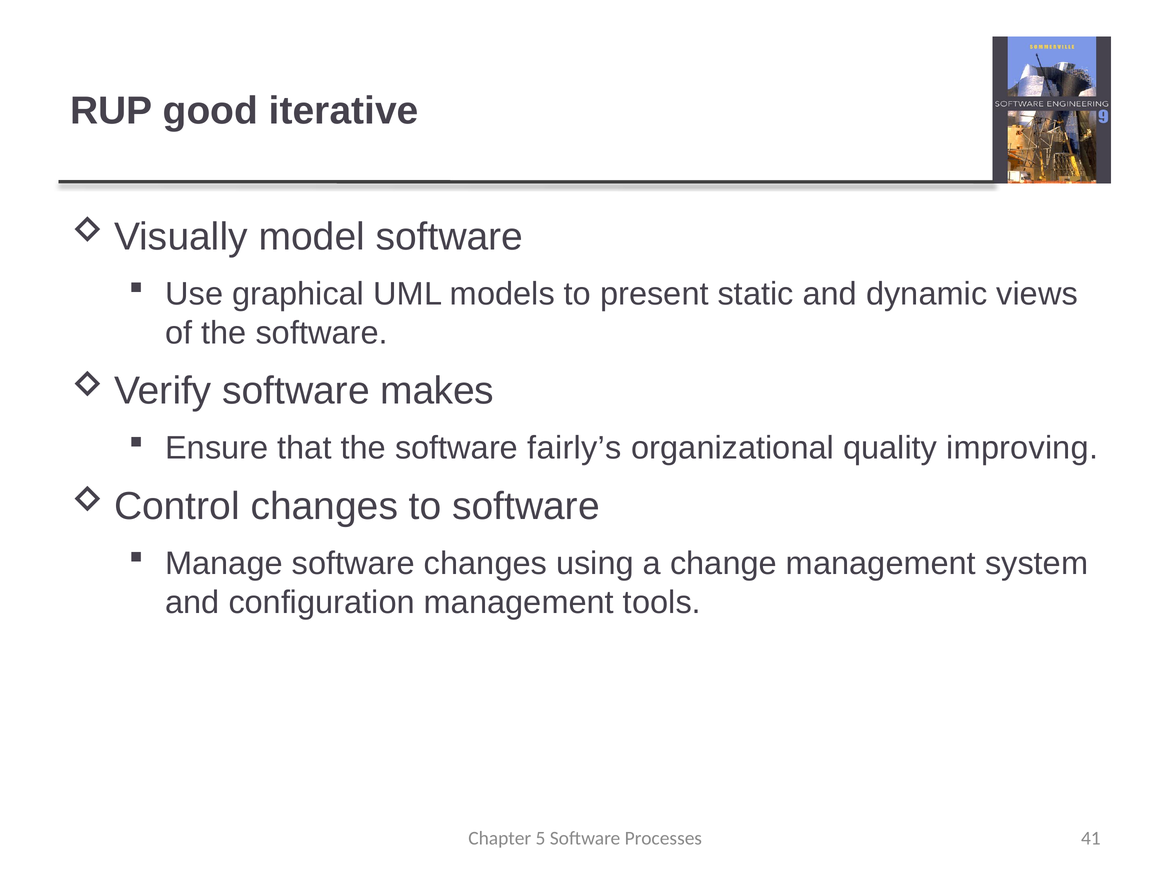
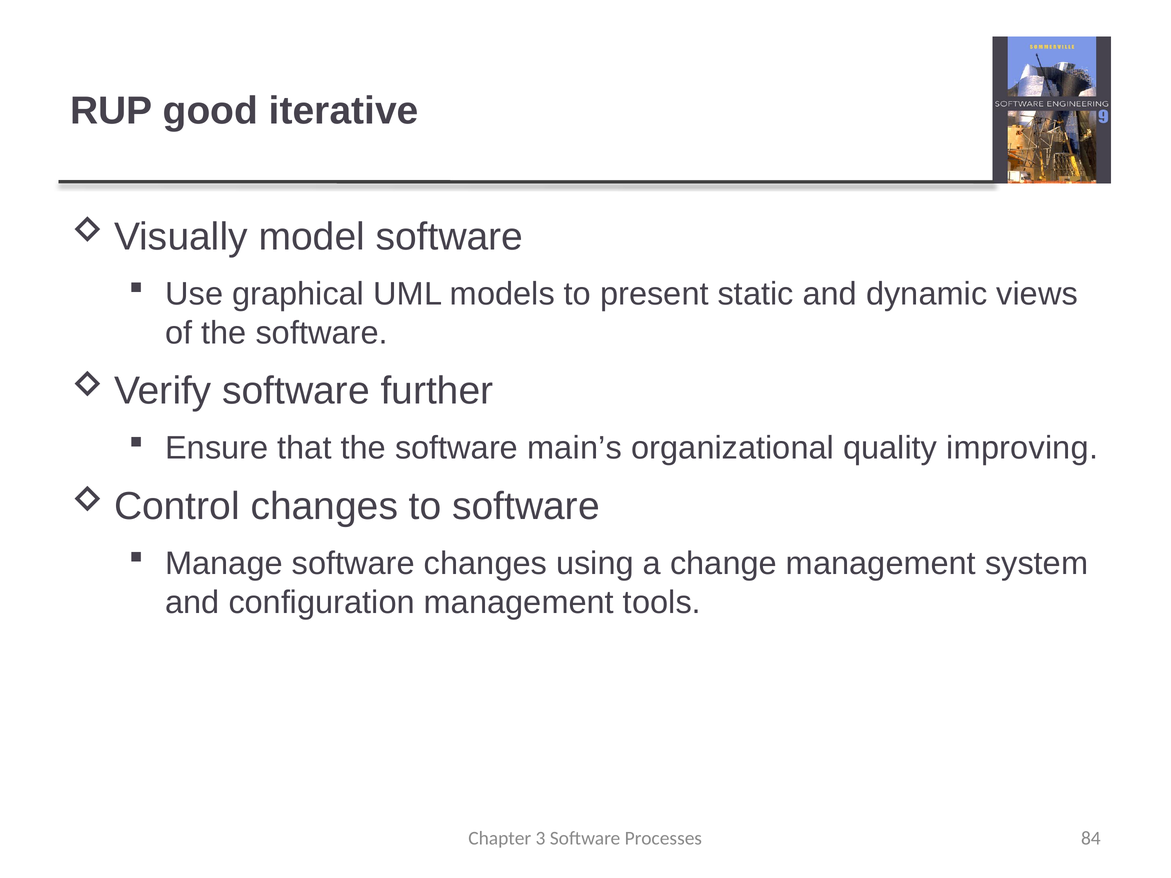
makes: makes -> further (437, 391)
fairly’s: fairly’s -> main’s (575, 448)
5: 5 -> 3 (541, 839)
41: 41 -> 84 (1091, 839)
